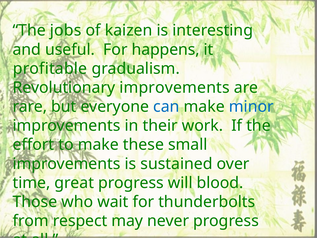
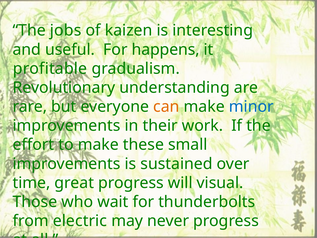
Revolutionary improvements: improvements -> understanding (175, 88)
can colour: blue -> orange (166, 107)
blood: blood -> visual (220, 183)
respect: respect -> electric (80, 221)
